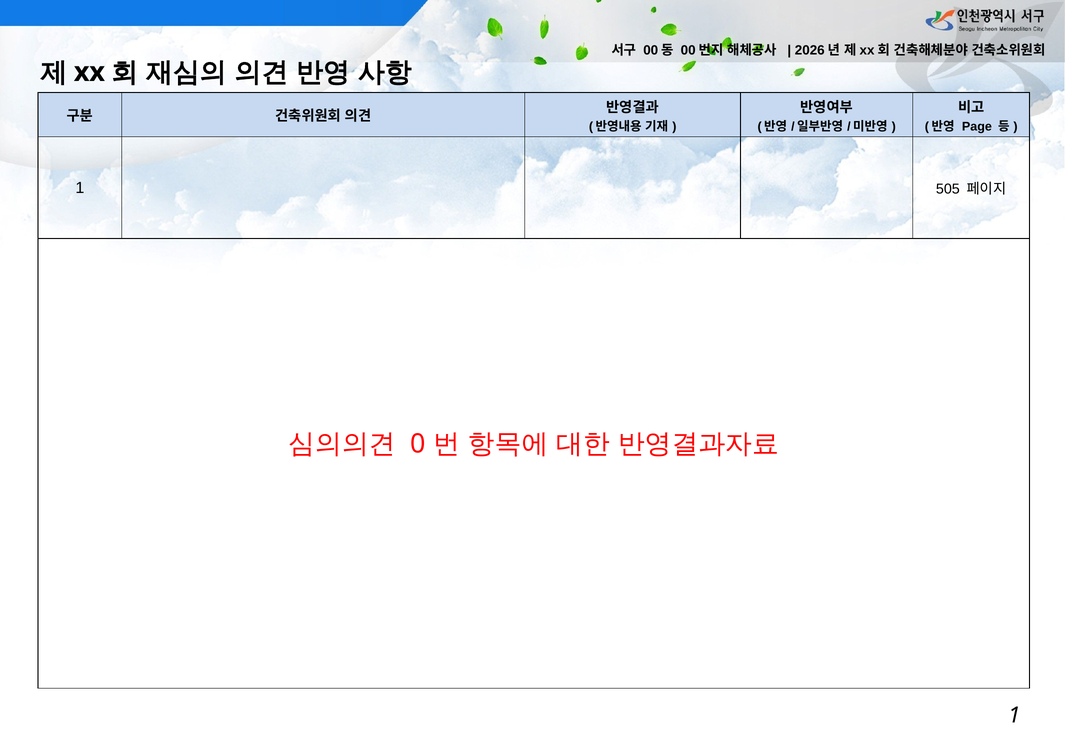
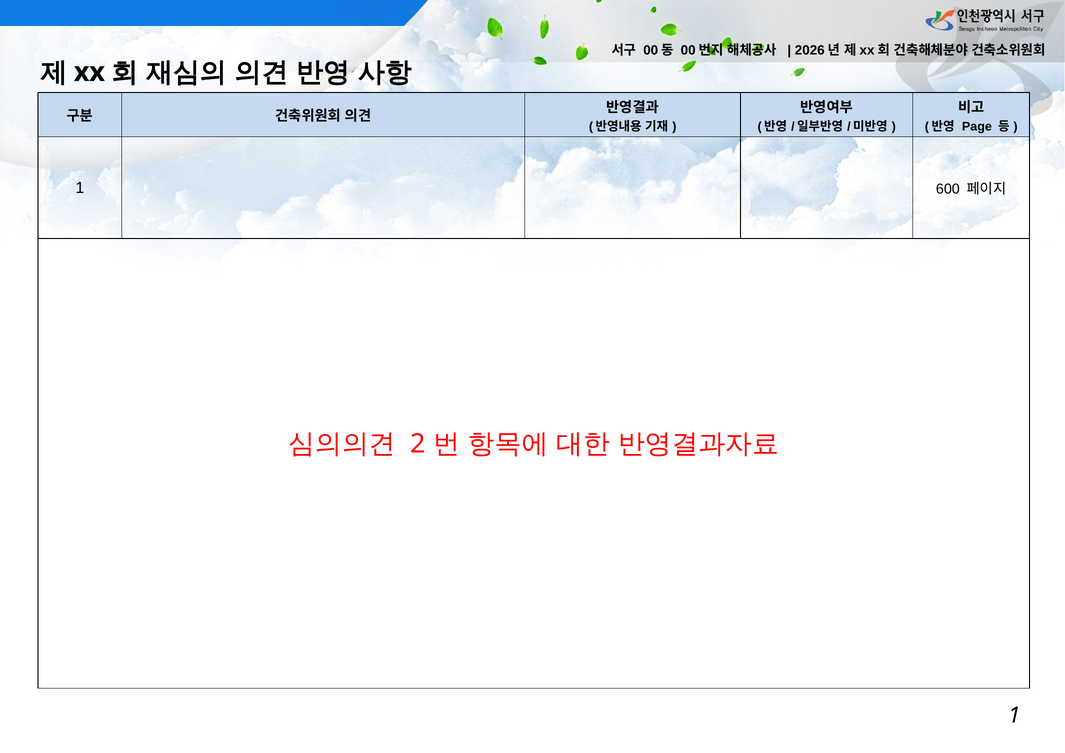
505: 505 -> 600 (948, 189)
0: 0 -> 2 (418, 444)
